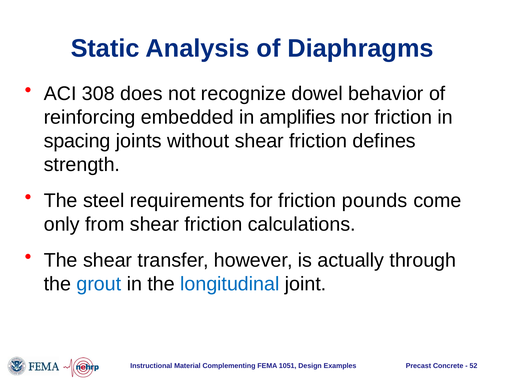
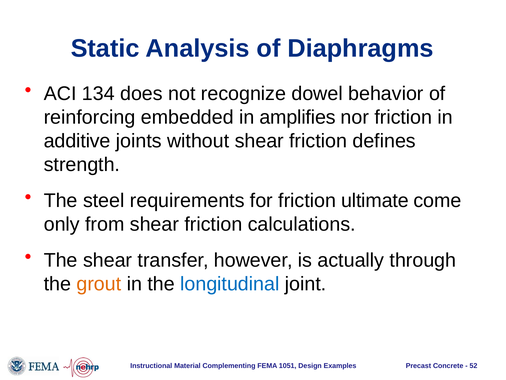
308: 308 -> 134 (98, 93)
spacing: spacing -> additive (77, 141)
pounds: pounds -> ultimate (375, 200)
grout colour: blue -> orange (99, 284)
